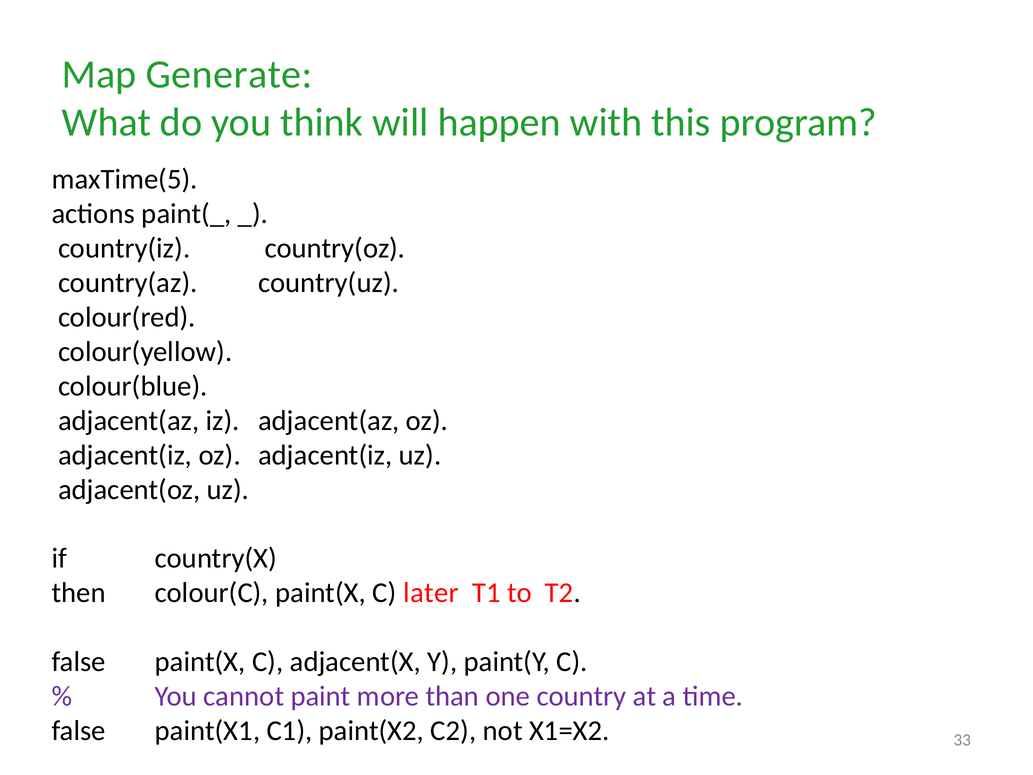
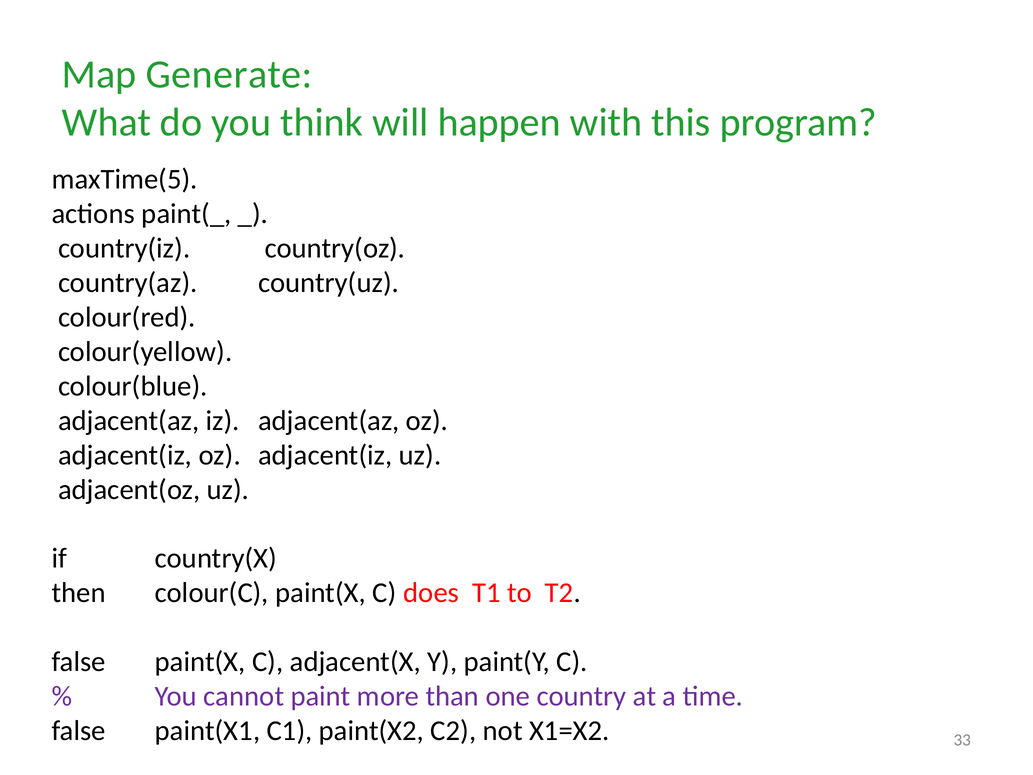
later: later -> does (431, 593)
